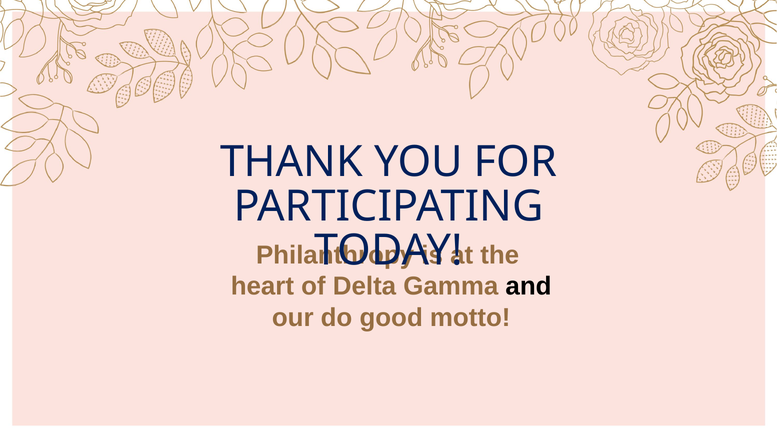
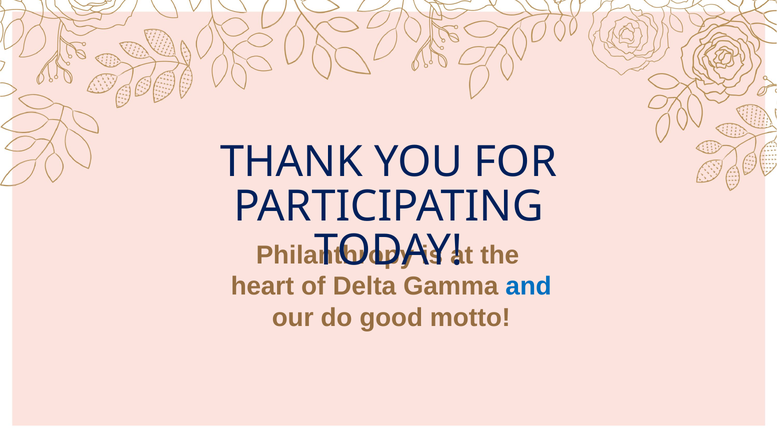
and colour: black -> blue (528, 286)
